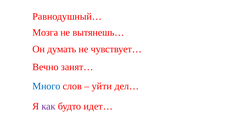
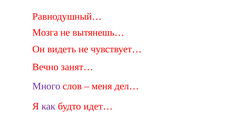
думать: думать -> видеть (62, 49)
Много colour: blue -> purple (46, 86)
уйти: уйти -> меня (102, 86)
